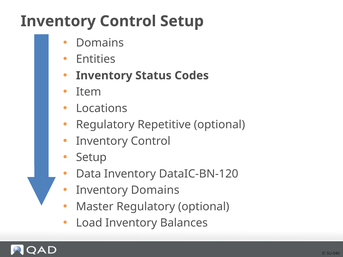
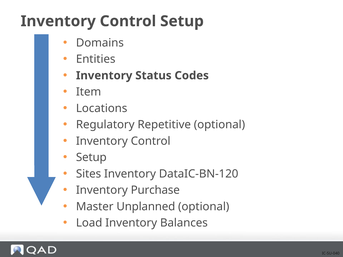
Data: Data -> Sites (89, 174)
Inventory Domains: Domains -> Purchase (155, 190)
Master Regulatory: Regulatory -> Unplanned (146, 207)
